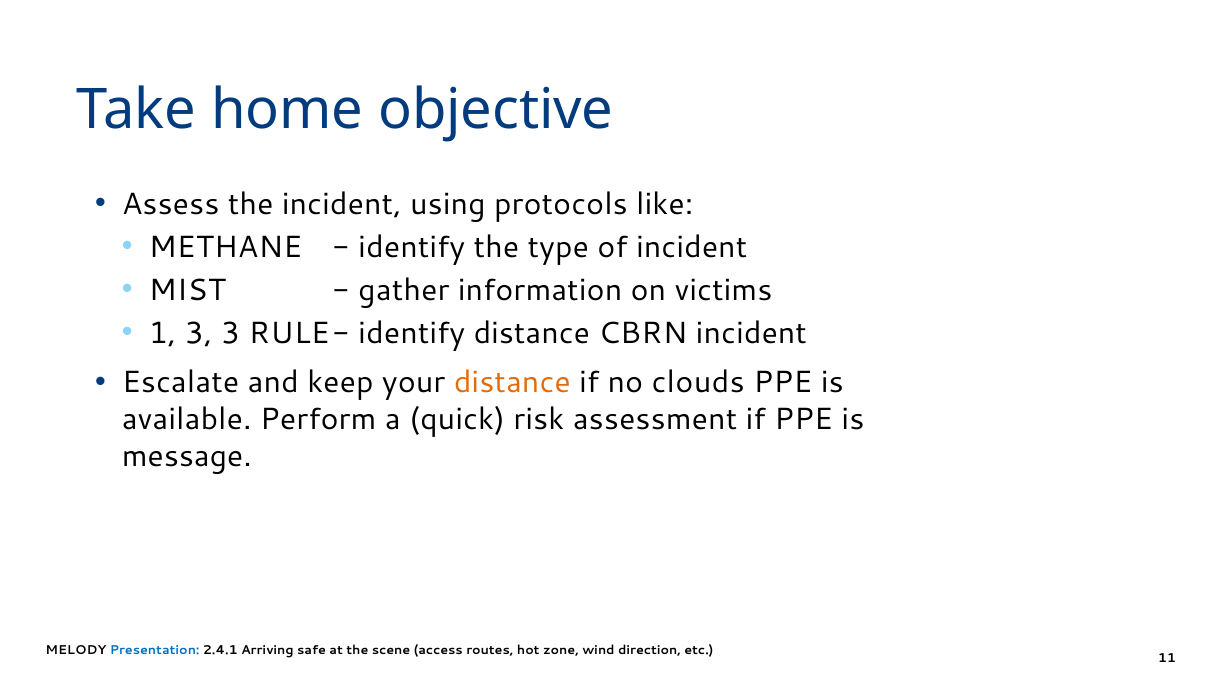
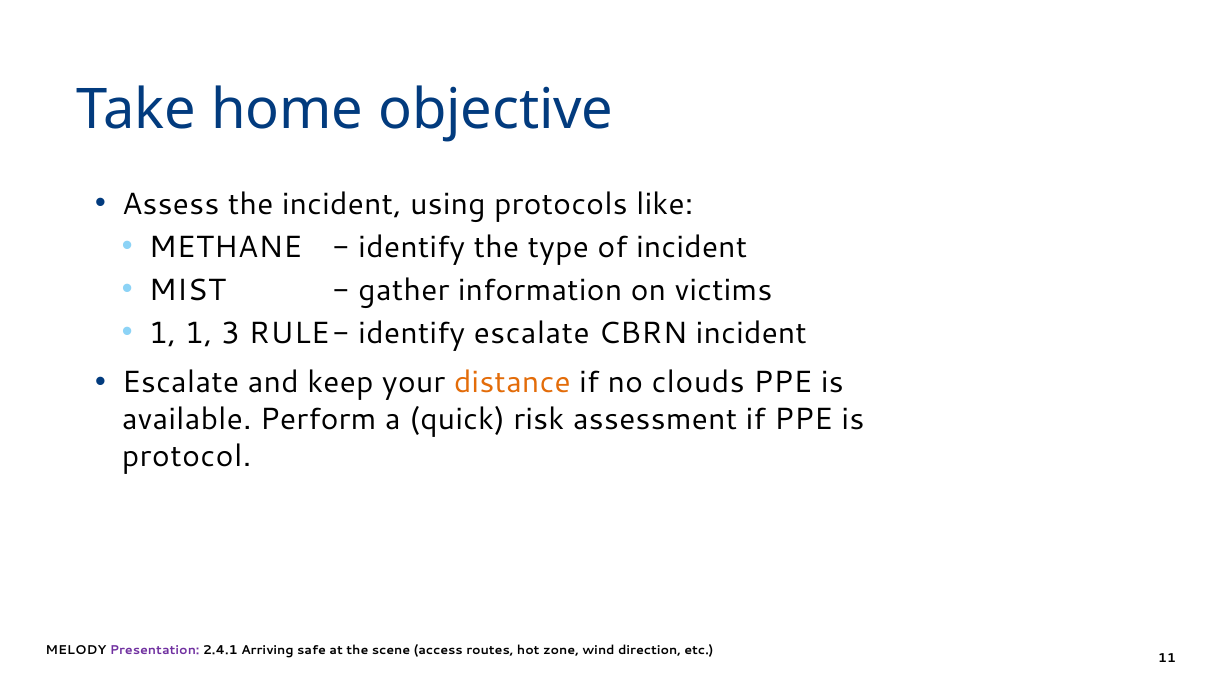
1 3: 3 -> 1 (199, 333)
identify distance: distance -> escalate (532, 333)
message: message -> protocol (187, 456)
Presentation colour: blue -> purple (155, 651)
